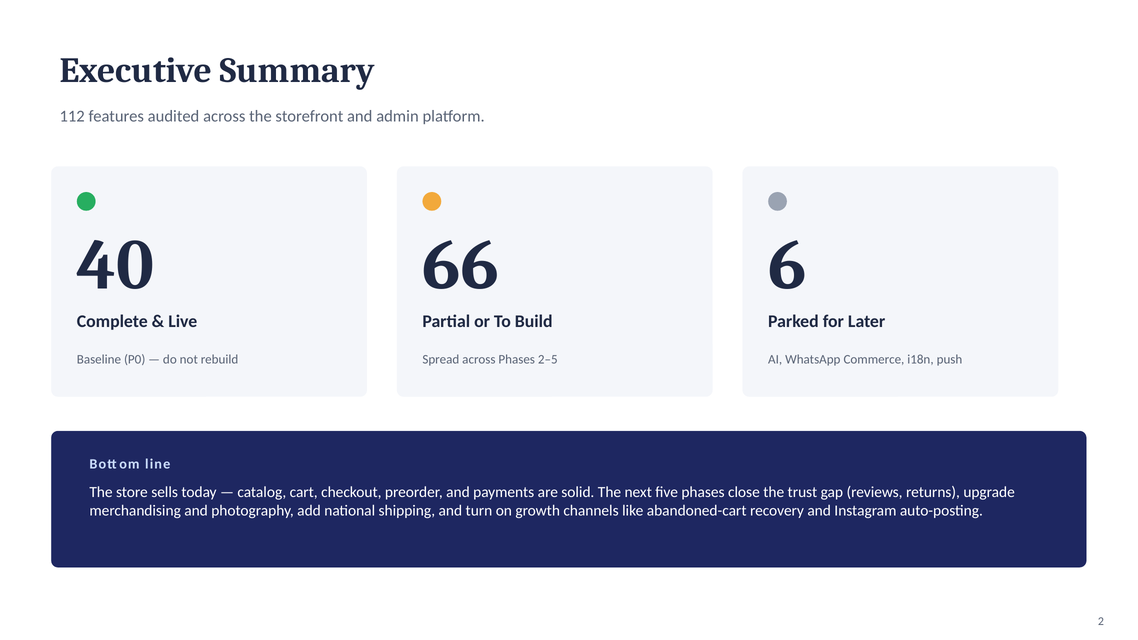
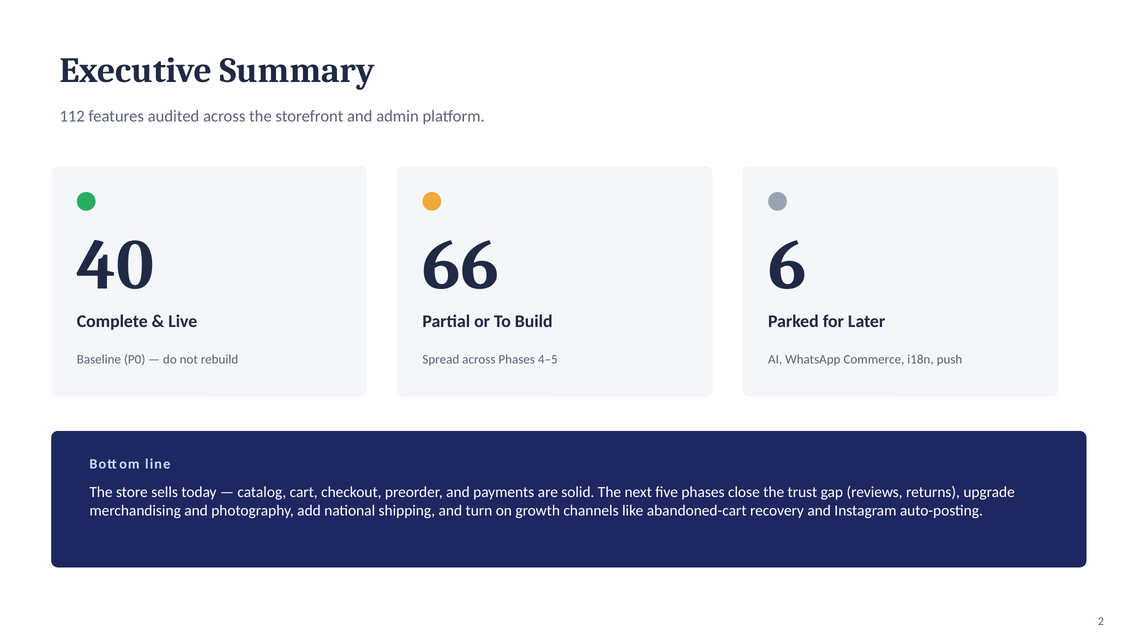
2–5: 2–5 -> 4–5 (548, 359)
